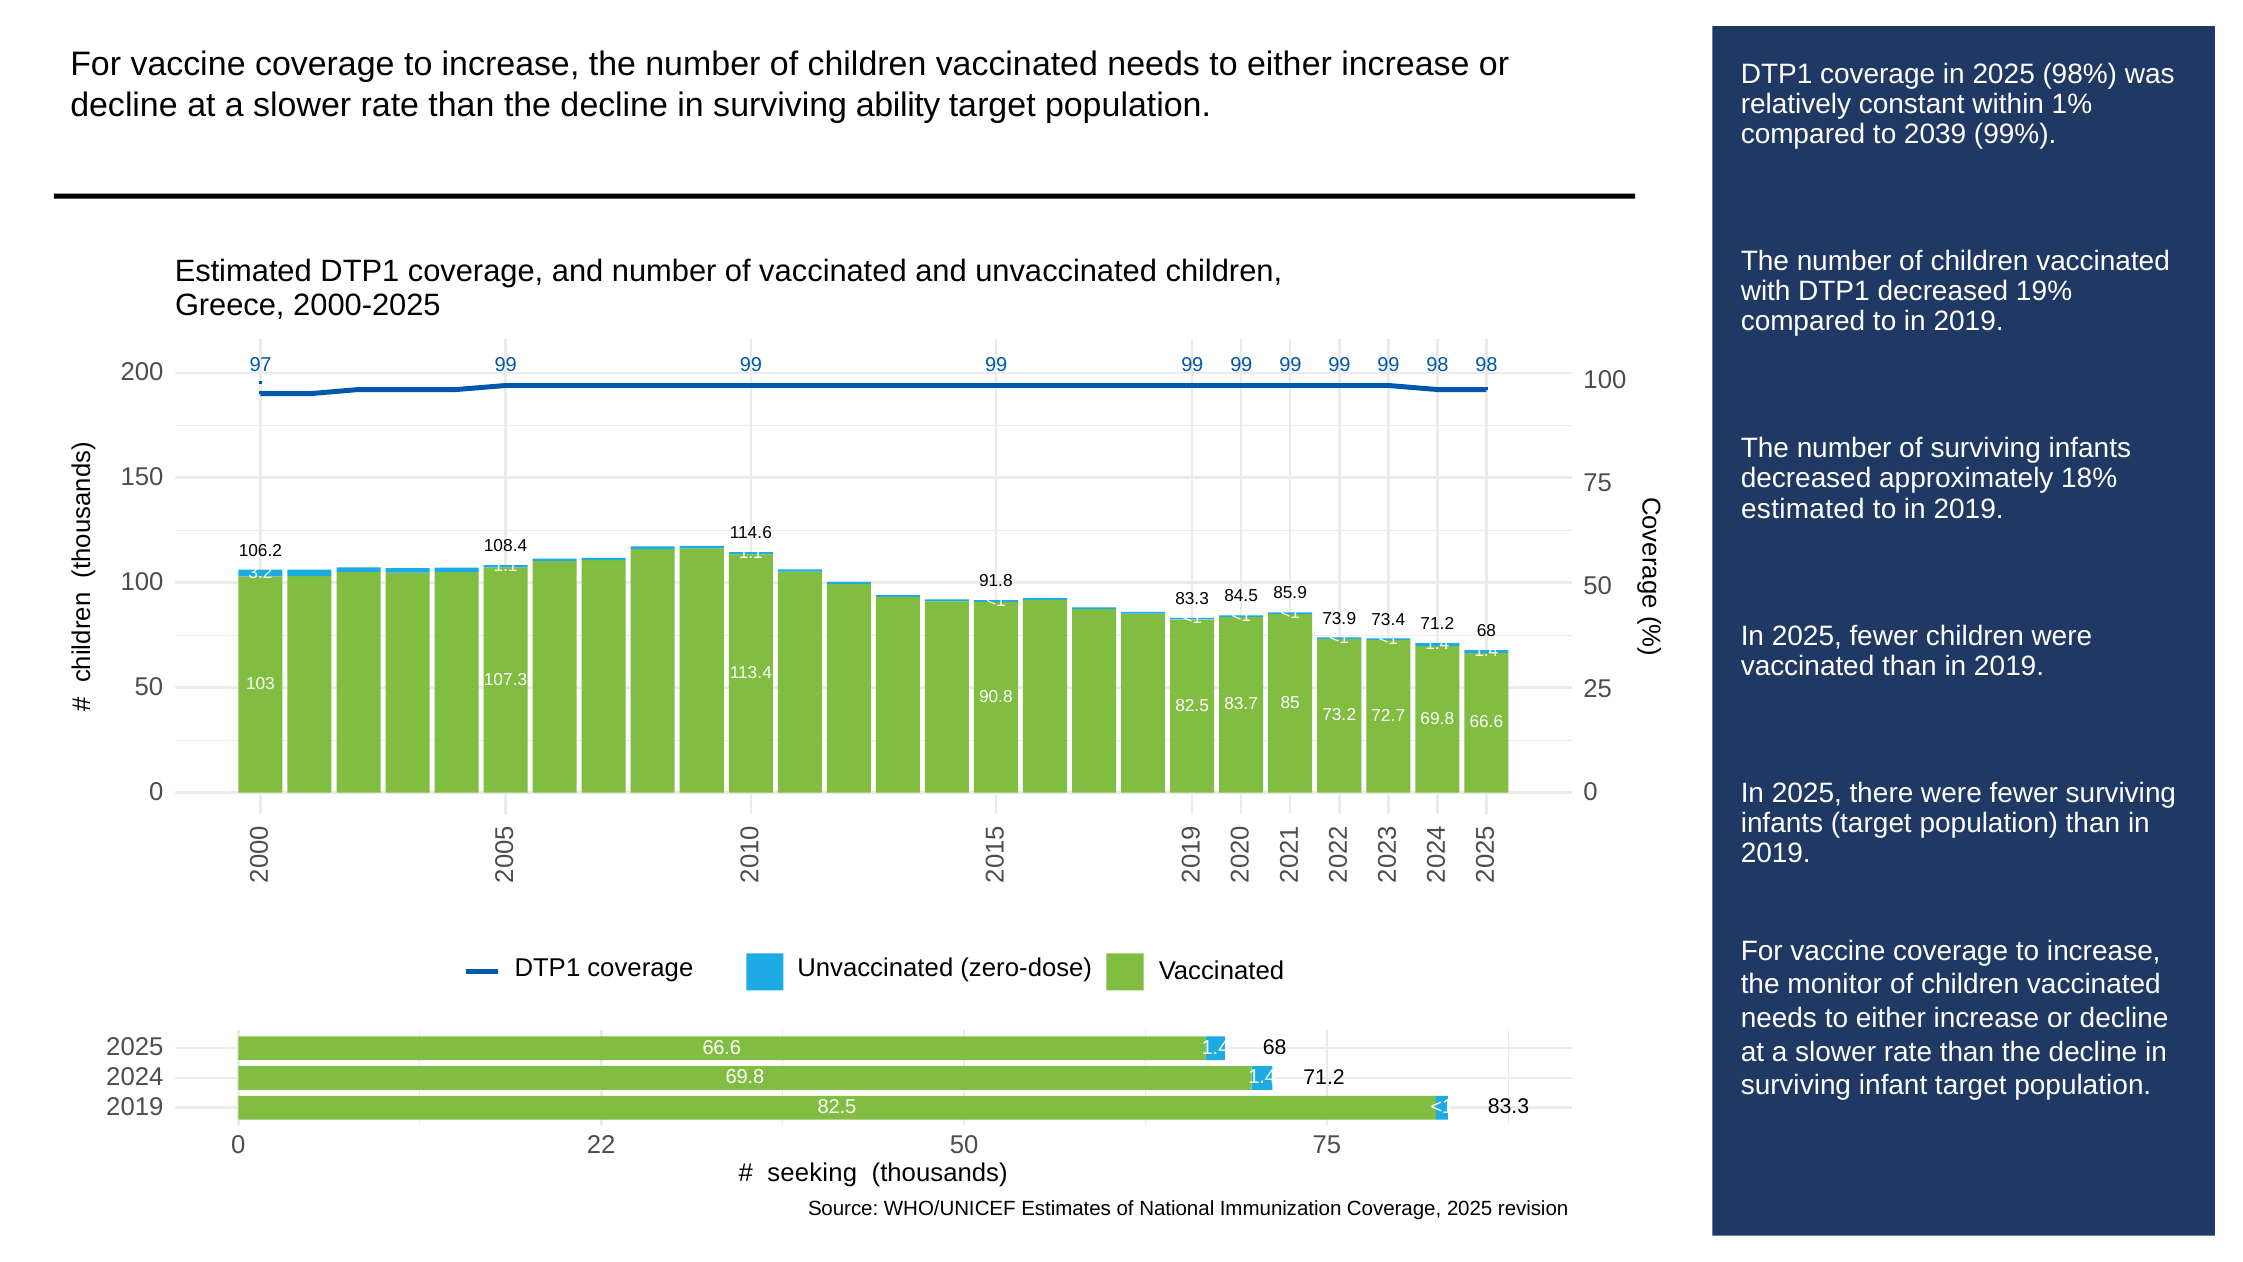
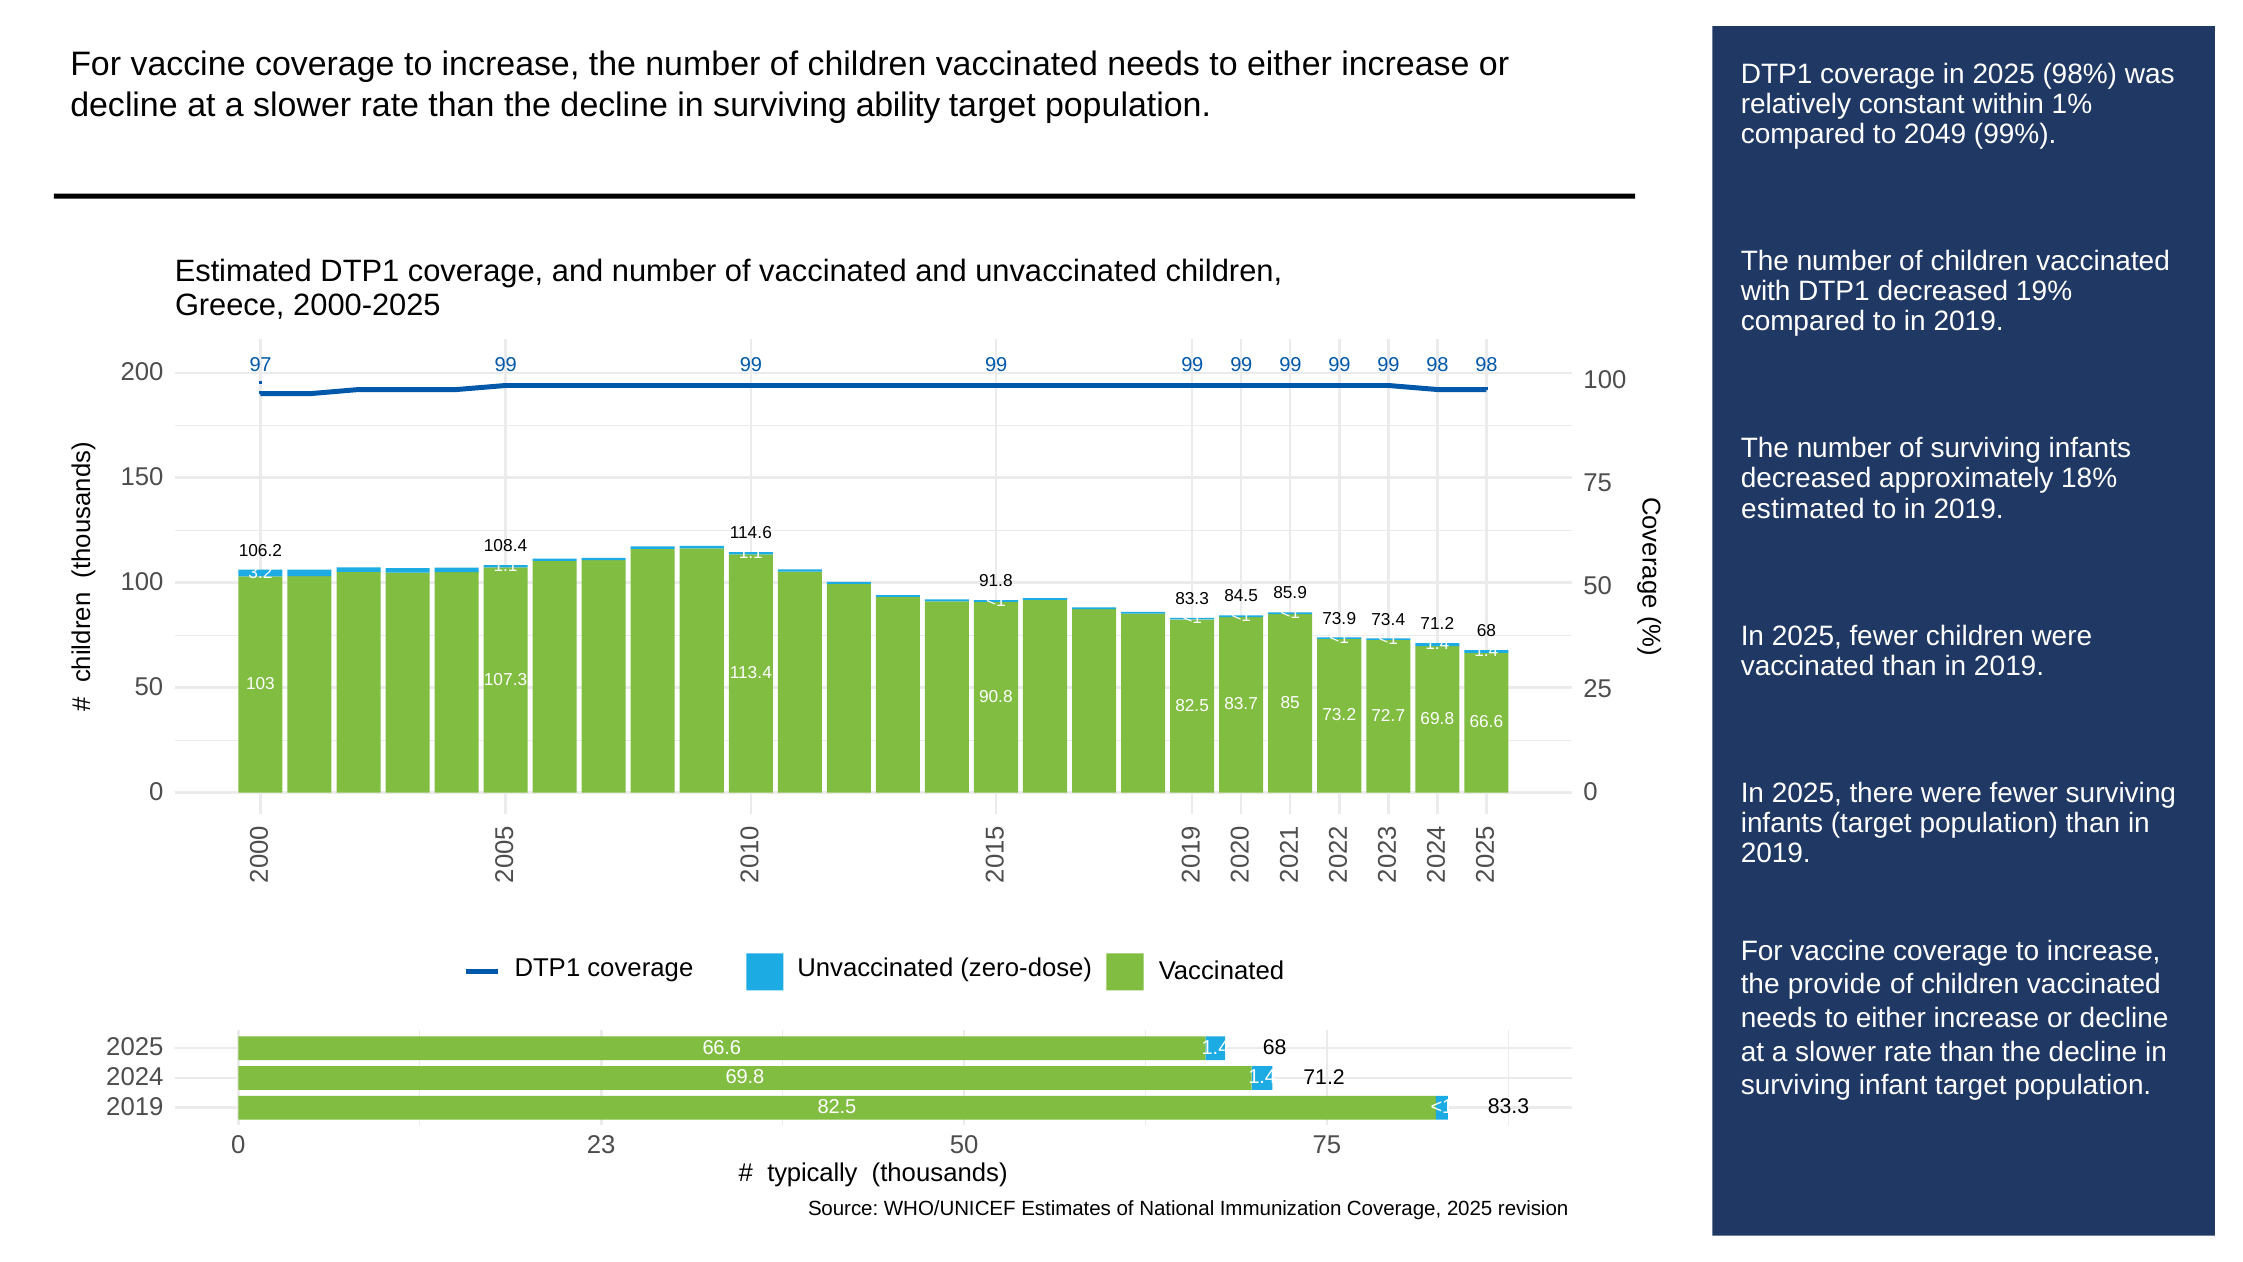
2039: 2039 -> 2049 (1935, 134)
monitor: monitor -> provide (1835, 984)
22: 22 -> 23 (601, 1145)
seeking: seeking -> typically (812, 1172)
